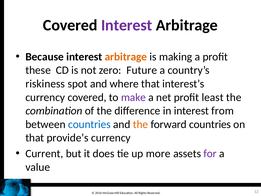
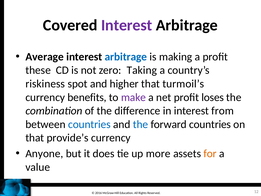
Because: Because -> Average (45, 57)
arbitrage colour: orange -> blue (126, 57)
Future: Future -> Taking (142, 70)
where: where -> higher (124, 84)
interest’s: interest’s -> turmoil’s (183, 84)
currency covered: covered -> benefits (87, 97)
least: least -> loses (213, 97)
the colour: orange -> blue (140, 124)
Current: Current -> Anyone (44, 153)
for colour: purple -> orange (210, 153)
